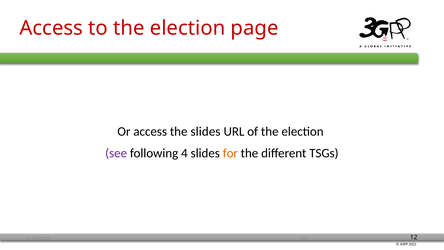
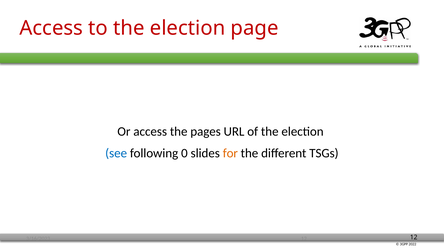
the slides: slides -> pages (206, 131)
see colour: purple -> blue (116, 153)
4: 4 -> 0 (184, 153)
